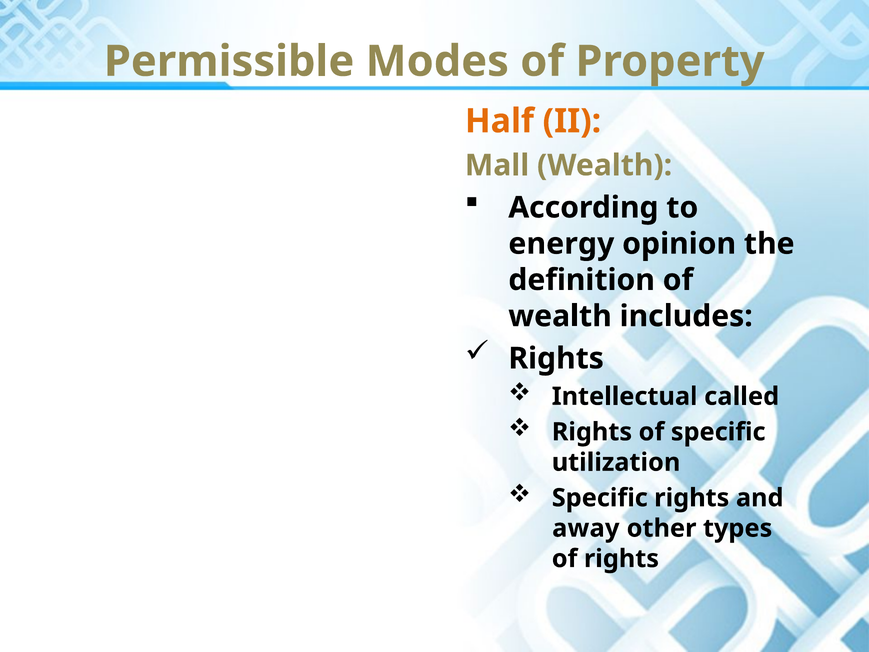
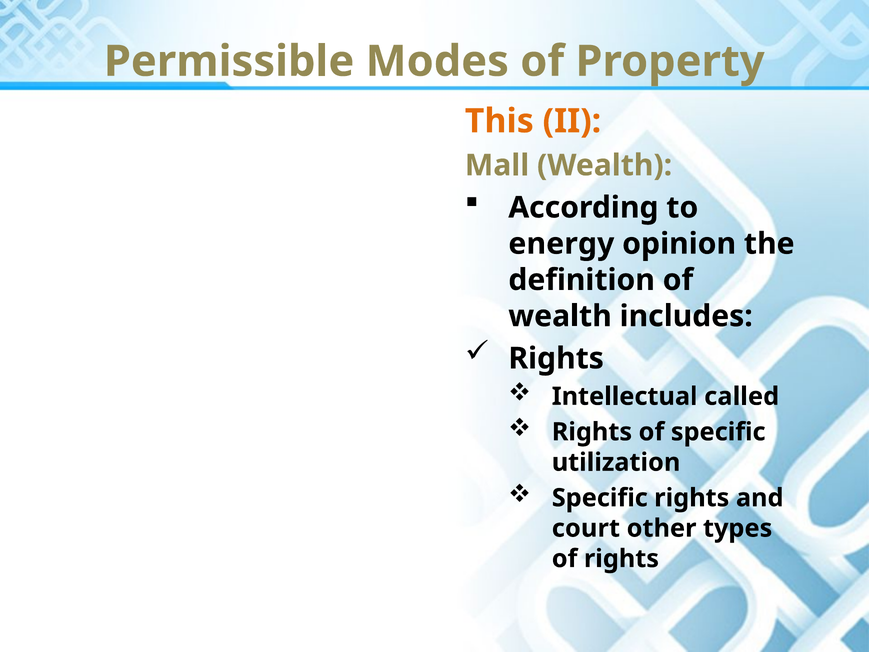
Half: Half -> This (499, 121)
away: away -> court (586, 528)
